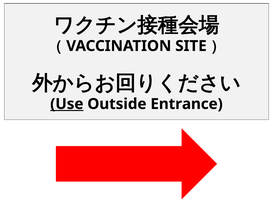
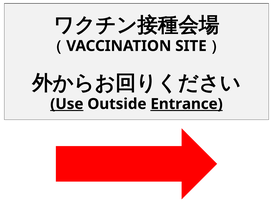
Entrance underline: none -> present (187, 104)
